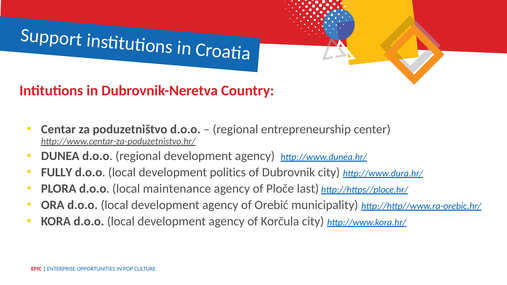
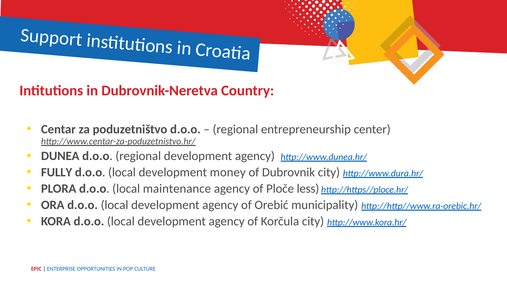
politics: politics -> money (228, 172)
last: last -> less (308, 189)
